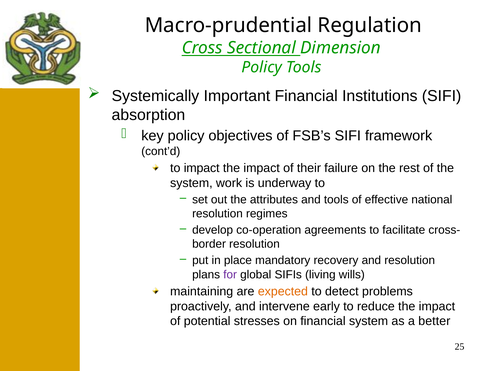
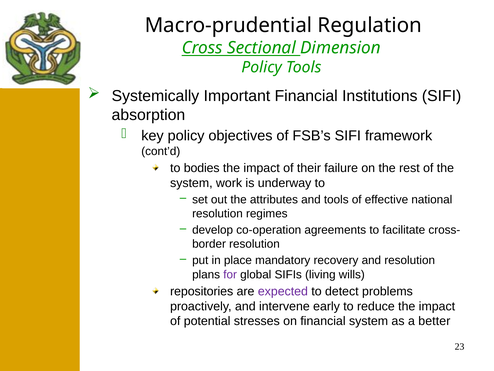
to impact: impact -> bodies (202, 168)
maintaining: maintaining -> repositories (202, 291)
expected colour: orange -> purple (283, 291)
25: 25 -> 23 (460, 346)
